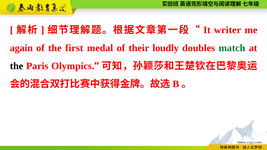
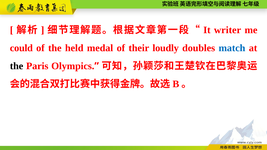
again: again -> could (21, 48)
first: first -> held (74, 48)
match colour: green -> blue (232, 48)
